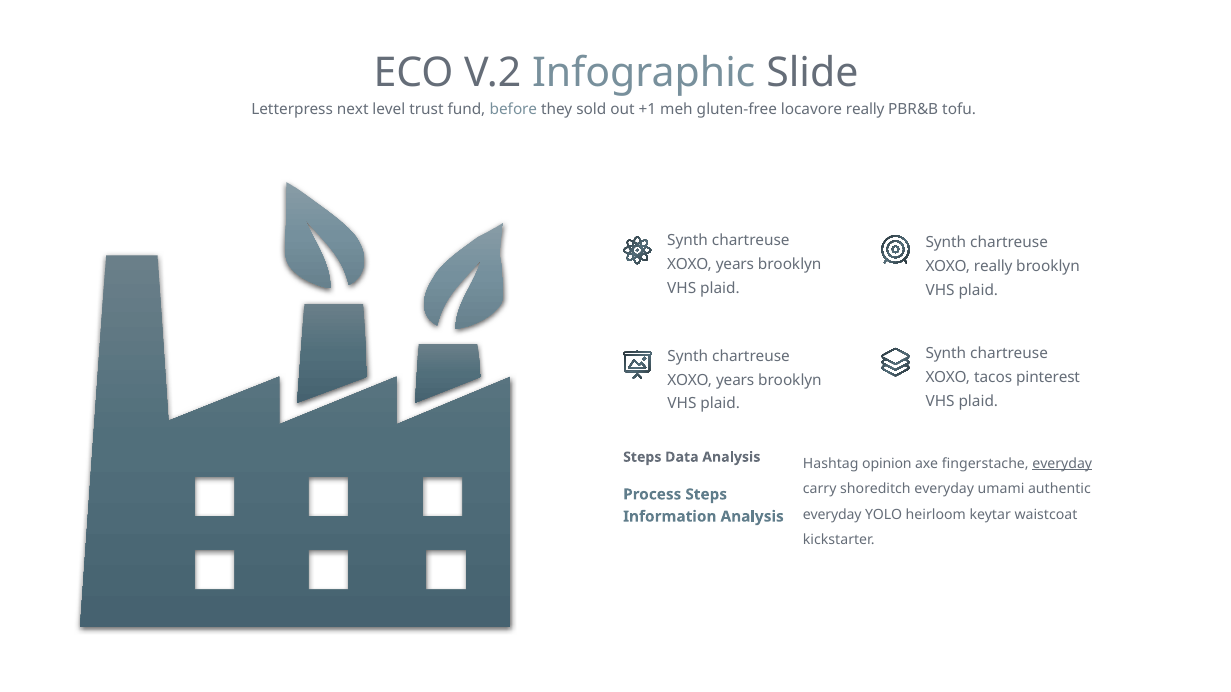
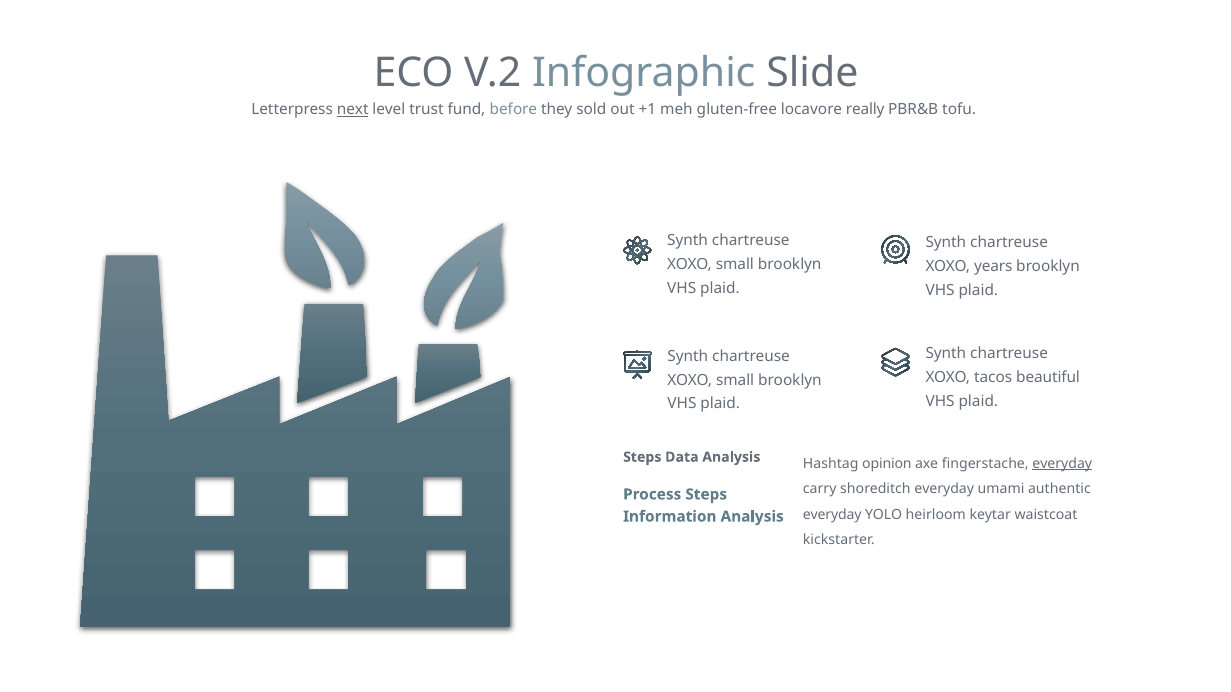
next underline: none -> present (353, 110)
years: years -> small (735, 265)
XOXO really: really -> years (993, 267)
pinterest: pinterest -> beautiful (1048, 377)
years: years -> small (735, 380)
